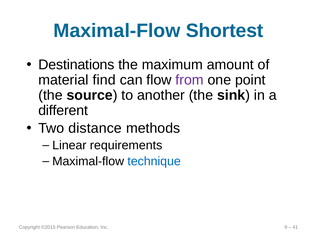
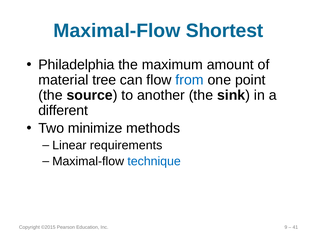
Destinations: Destinations -> Philadelphia (76, 65)
find: find -> tree (104, 80)
from colour: purple -> blue (190, 80)
distance: distance -> minimize (95, 128)
